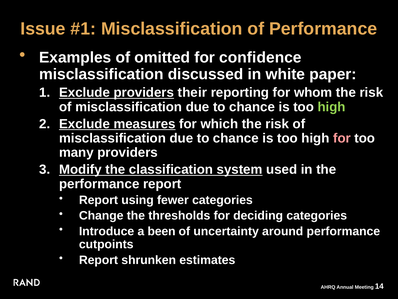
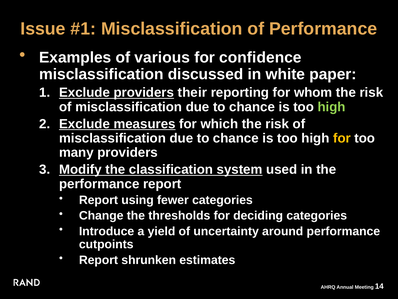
omitted: omitted -> various (162, 57)
for colour: pink -> yellow (342, 138)
been: been -> yield (161, 231)
